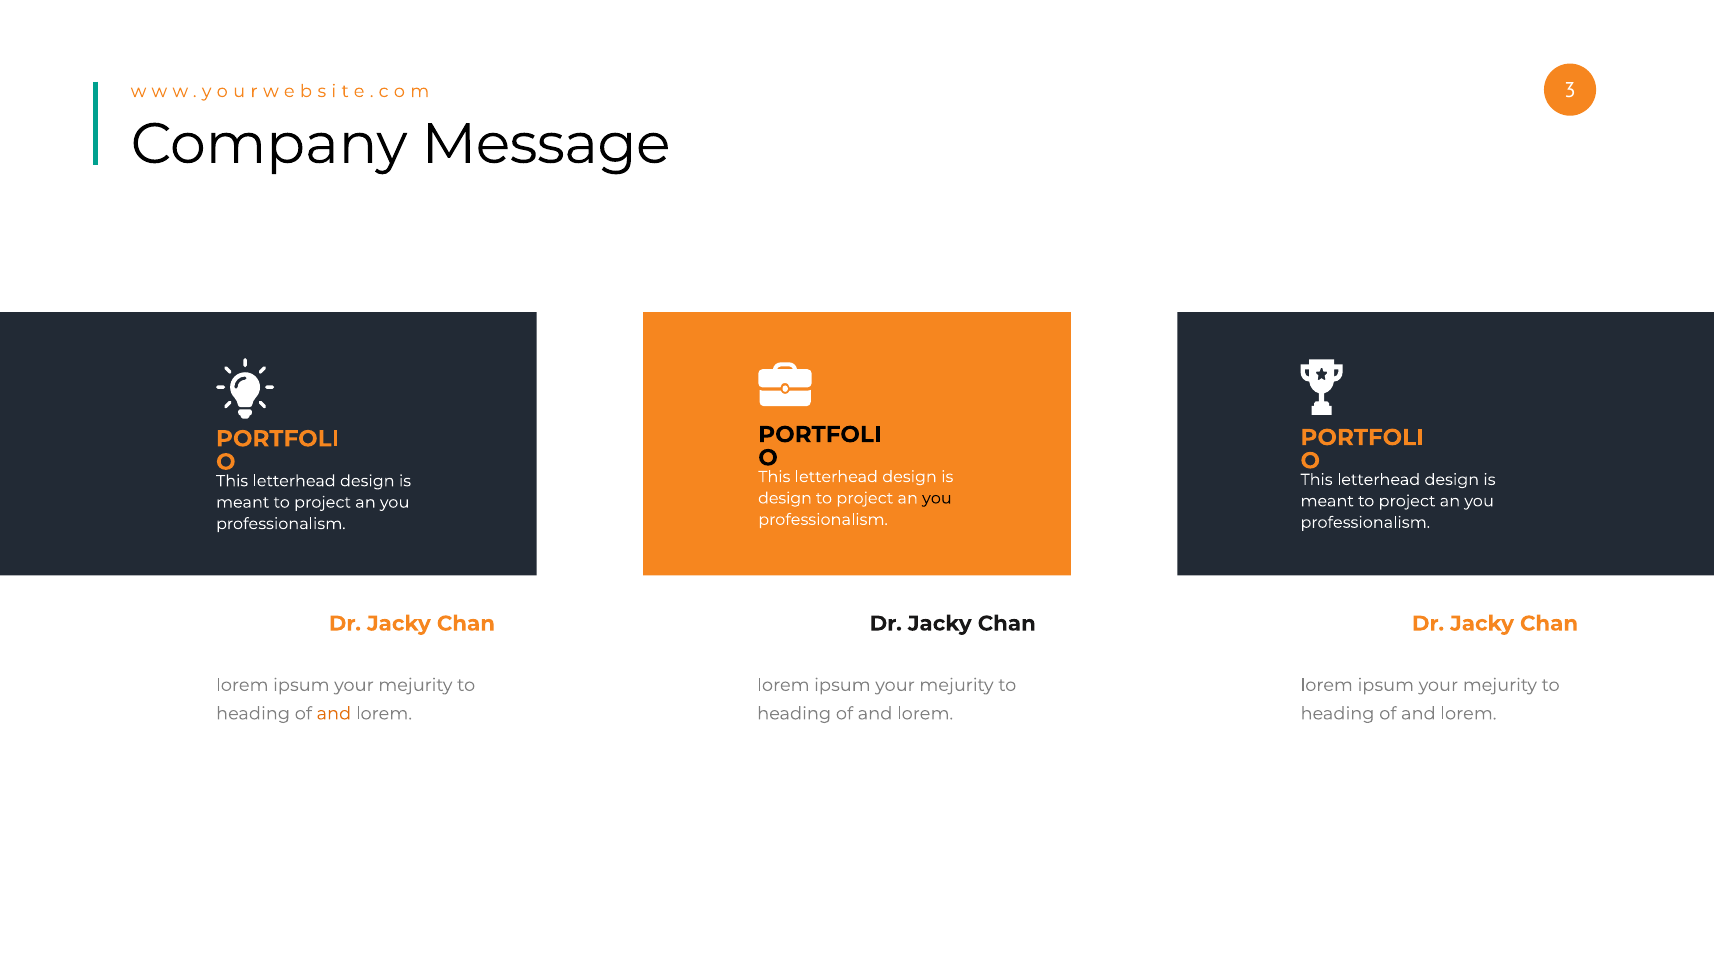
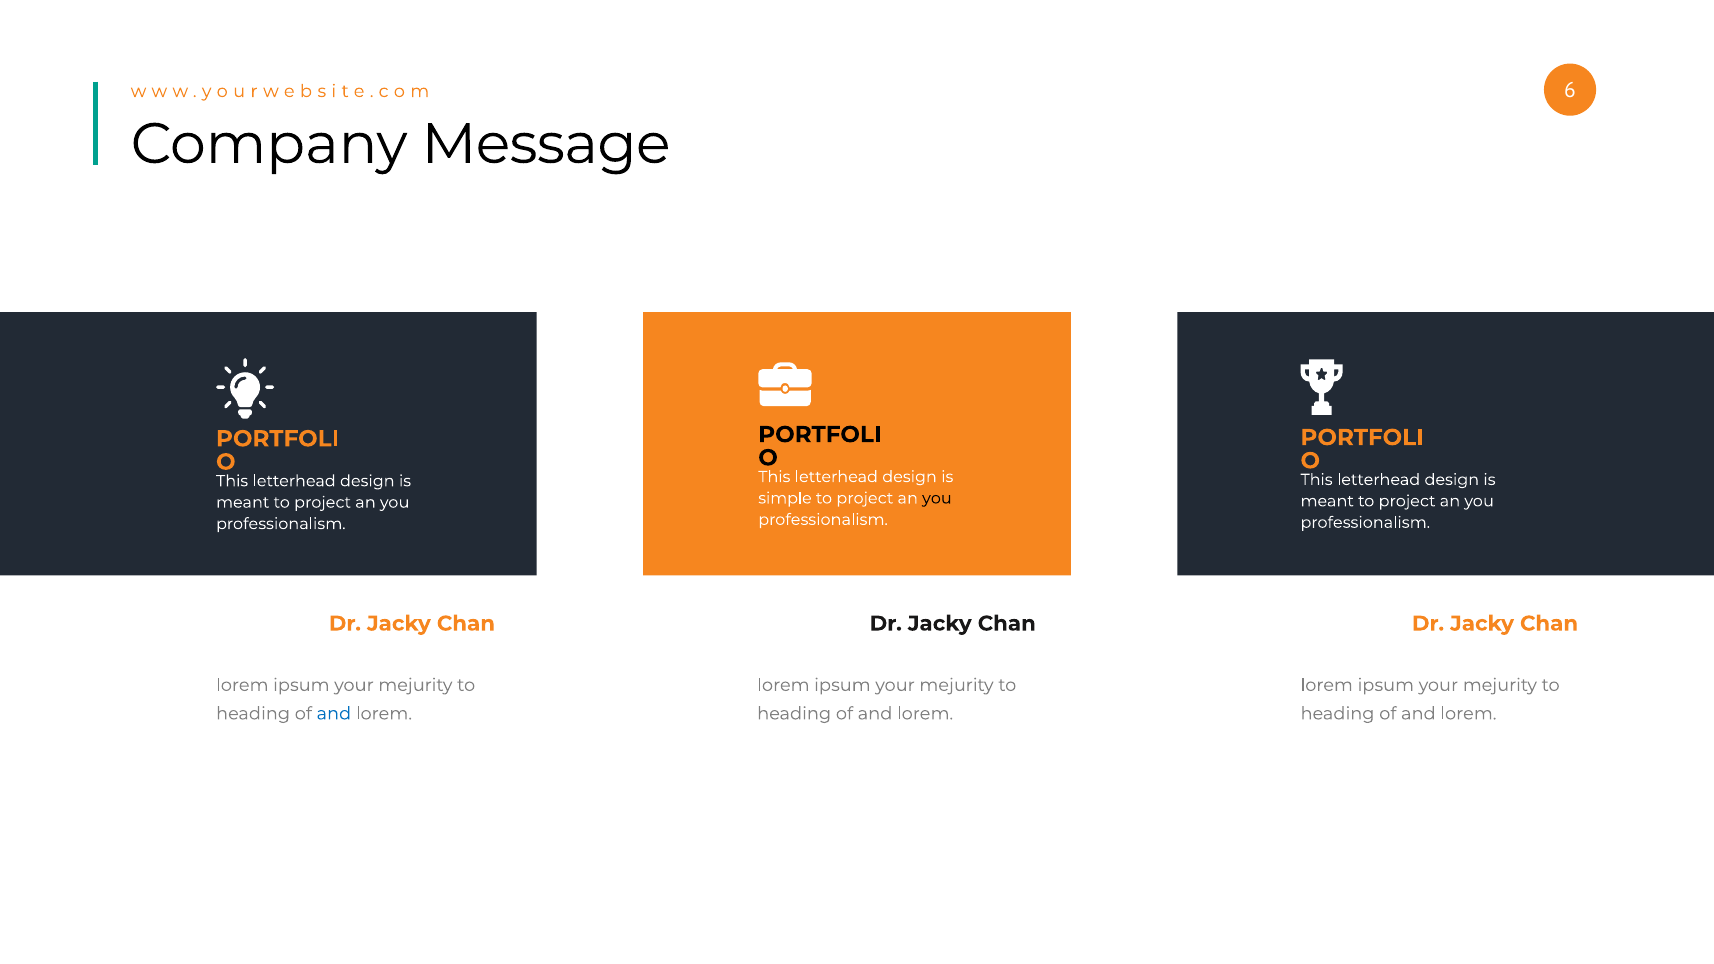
3: 3 -> 6 (1570, 90)
design: design -> simple (785, 498)
and colour: orange -> blue (334, 714)
